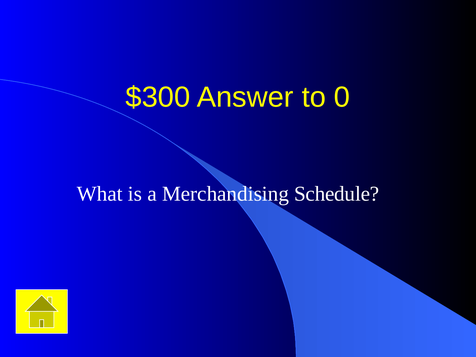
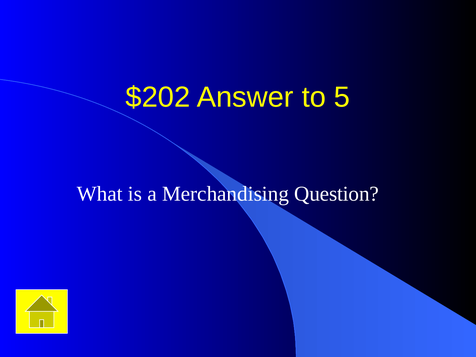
$300: $300 -> $202 (158, 97)
0: 0 -> 5 (342, 97)
Schedule: Schedule -> Question (337, 194)
